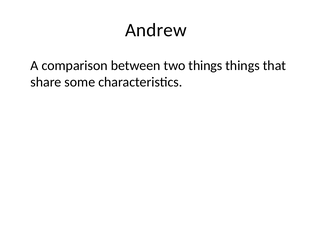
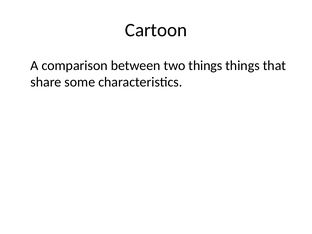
Andrew: Andrew -> Cartoon (156, 30)
